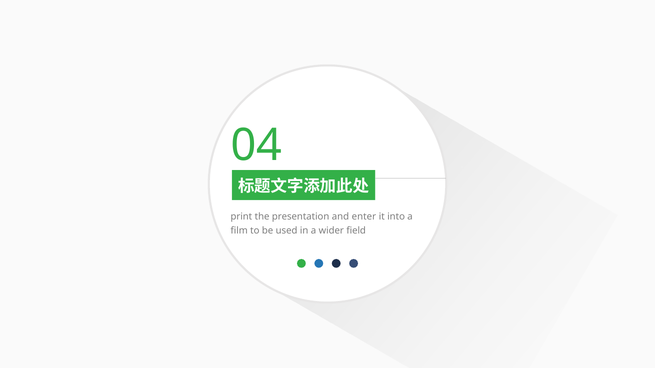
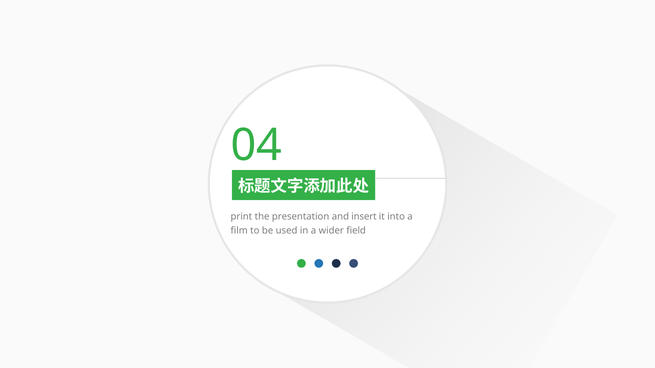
enter: enter -> insert (364, 217)
